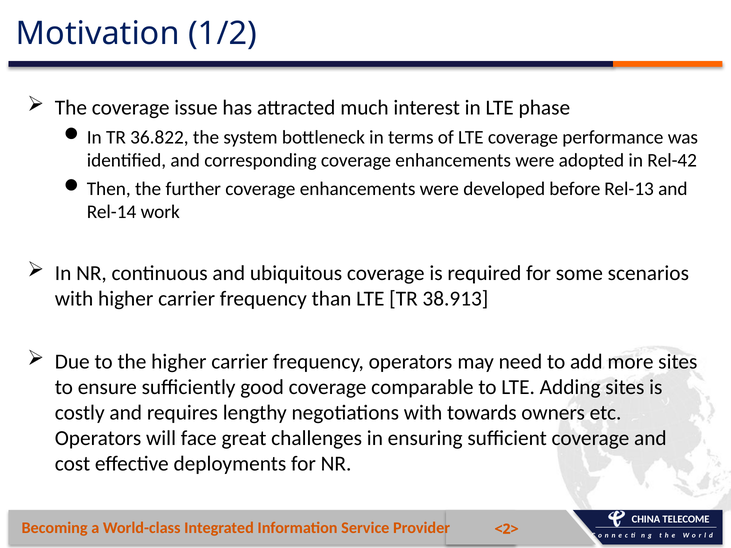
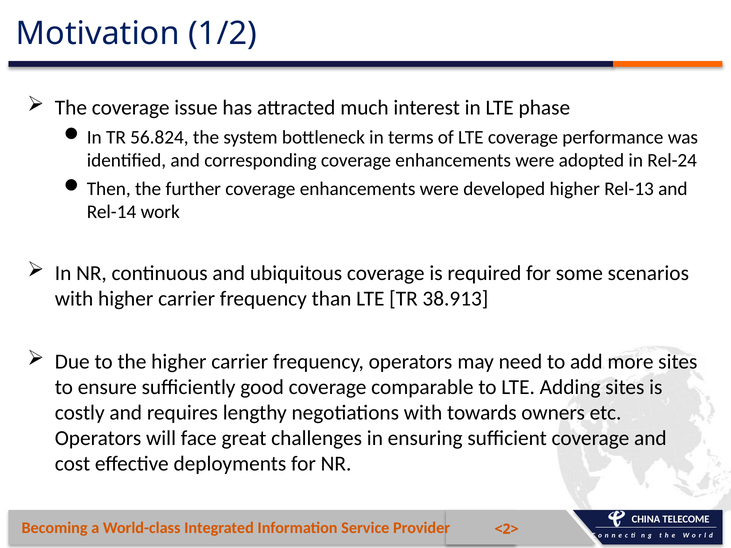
36.822: 36.822 -> 56.824 (159, 137)
Rel-42: Rel-42 -> Rel-24 (672, 160)
developed before: before -> higher (575, 189)
